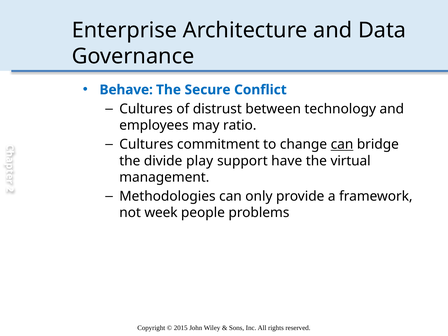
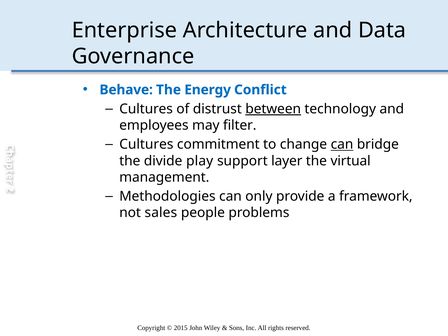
Secure: Secure -> Energy (208, 90)
between underline: none -> present (273, 109)
ratio: ratio -> filter (240, 125)
have: have -> layer (287, 161)
week: week -> sales (161, 213)
